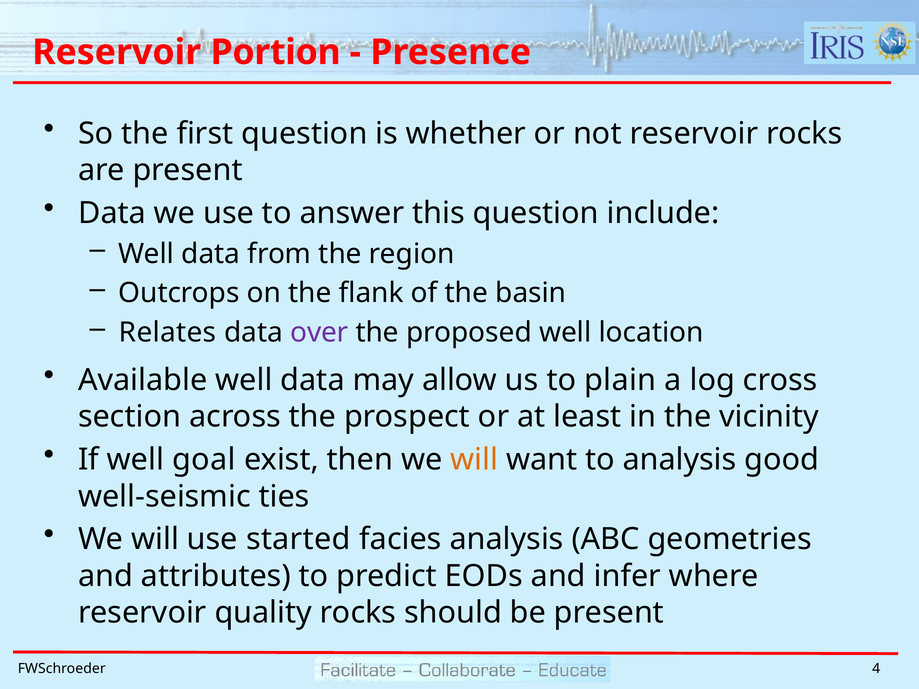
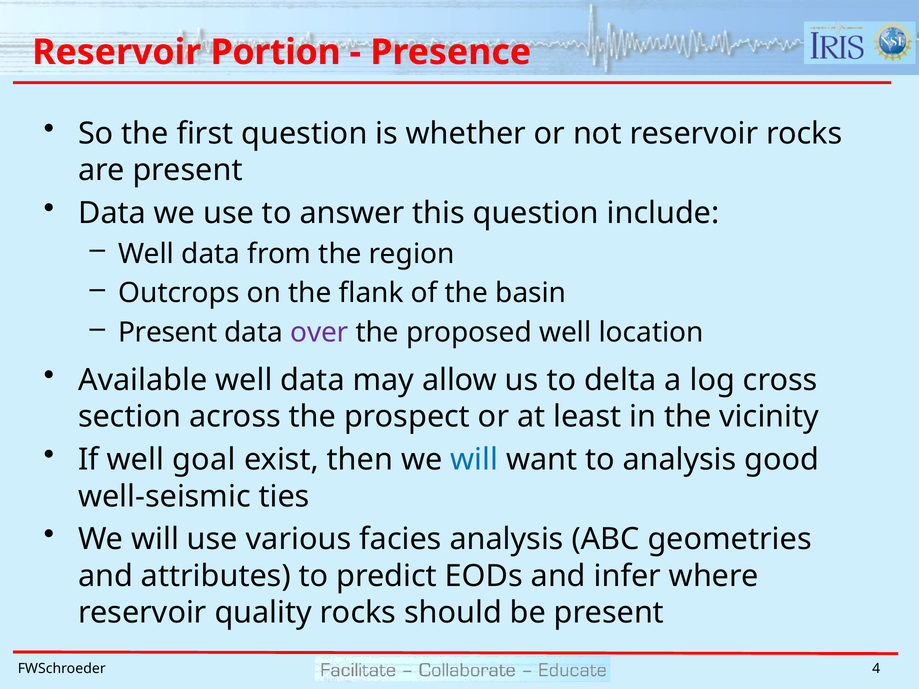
Relates: Relates -> Present (168, 333)
plain: plain -> delta (620, 380)
will colour: orange -> blue (474, 460)
started: started -> various (299, 540)
